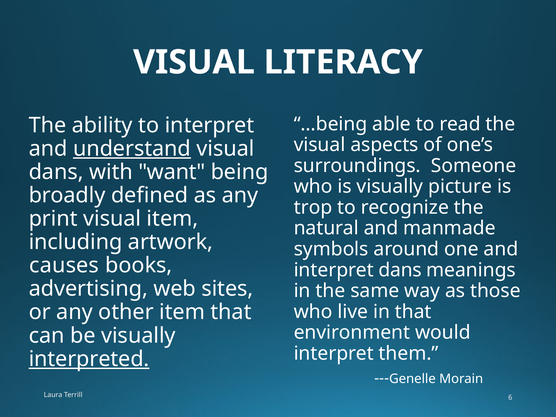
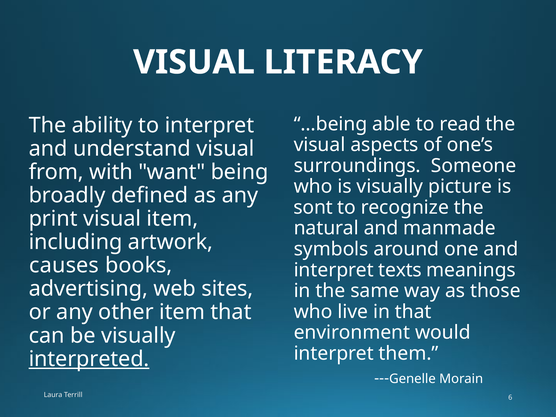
understand underline: present -> none (132, 149)
dans: dans -> from (56, 172)
trop: trop -> sont (313, 207)
interpret dans: dans -> texts (400, 270)
